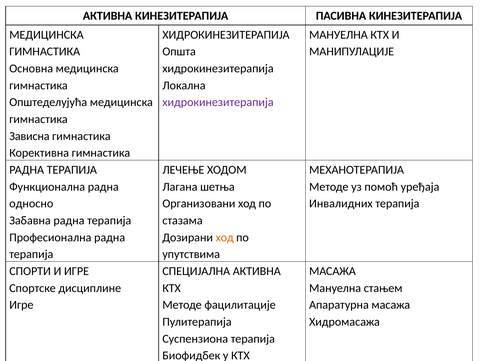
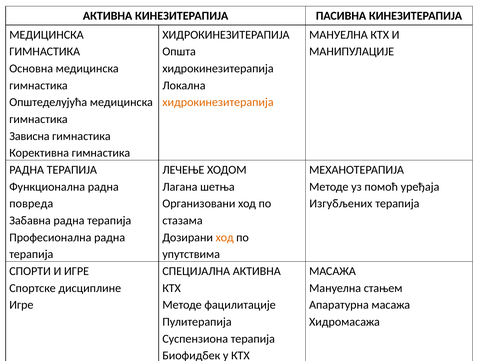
хидрокинезитерапија colour: purple -> orange (218, 102)
односно: односно -> повреда (31, 204)
Инвалидних: Инвалидних -> Изгубљених (341, 204)
